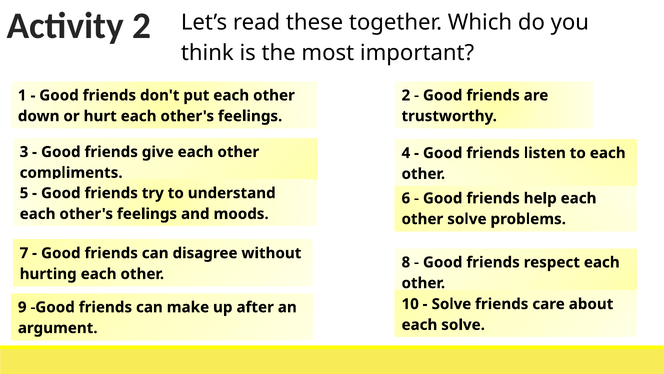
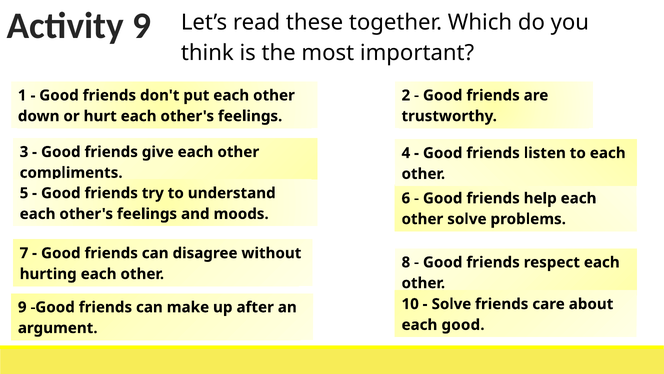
Activity 2: 2 -> 9 (142, 26)
each solve: solve -> good (463, 324)
